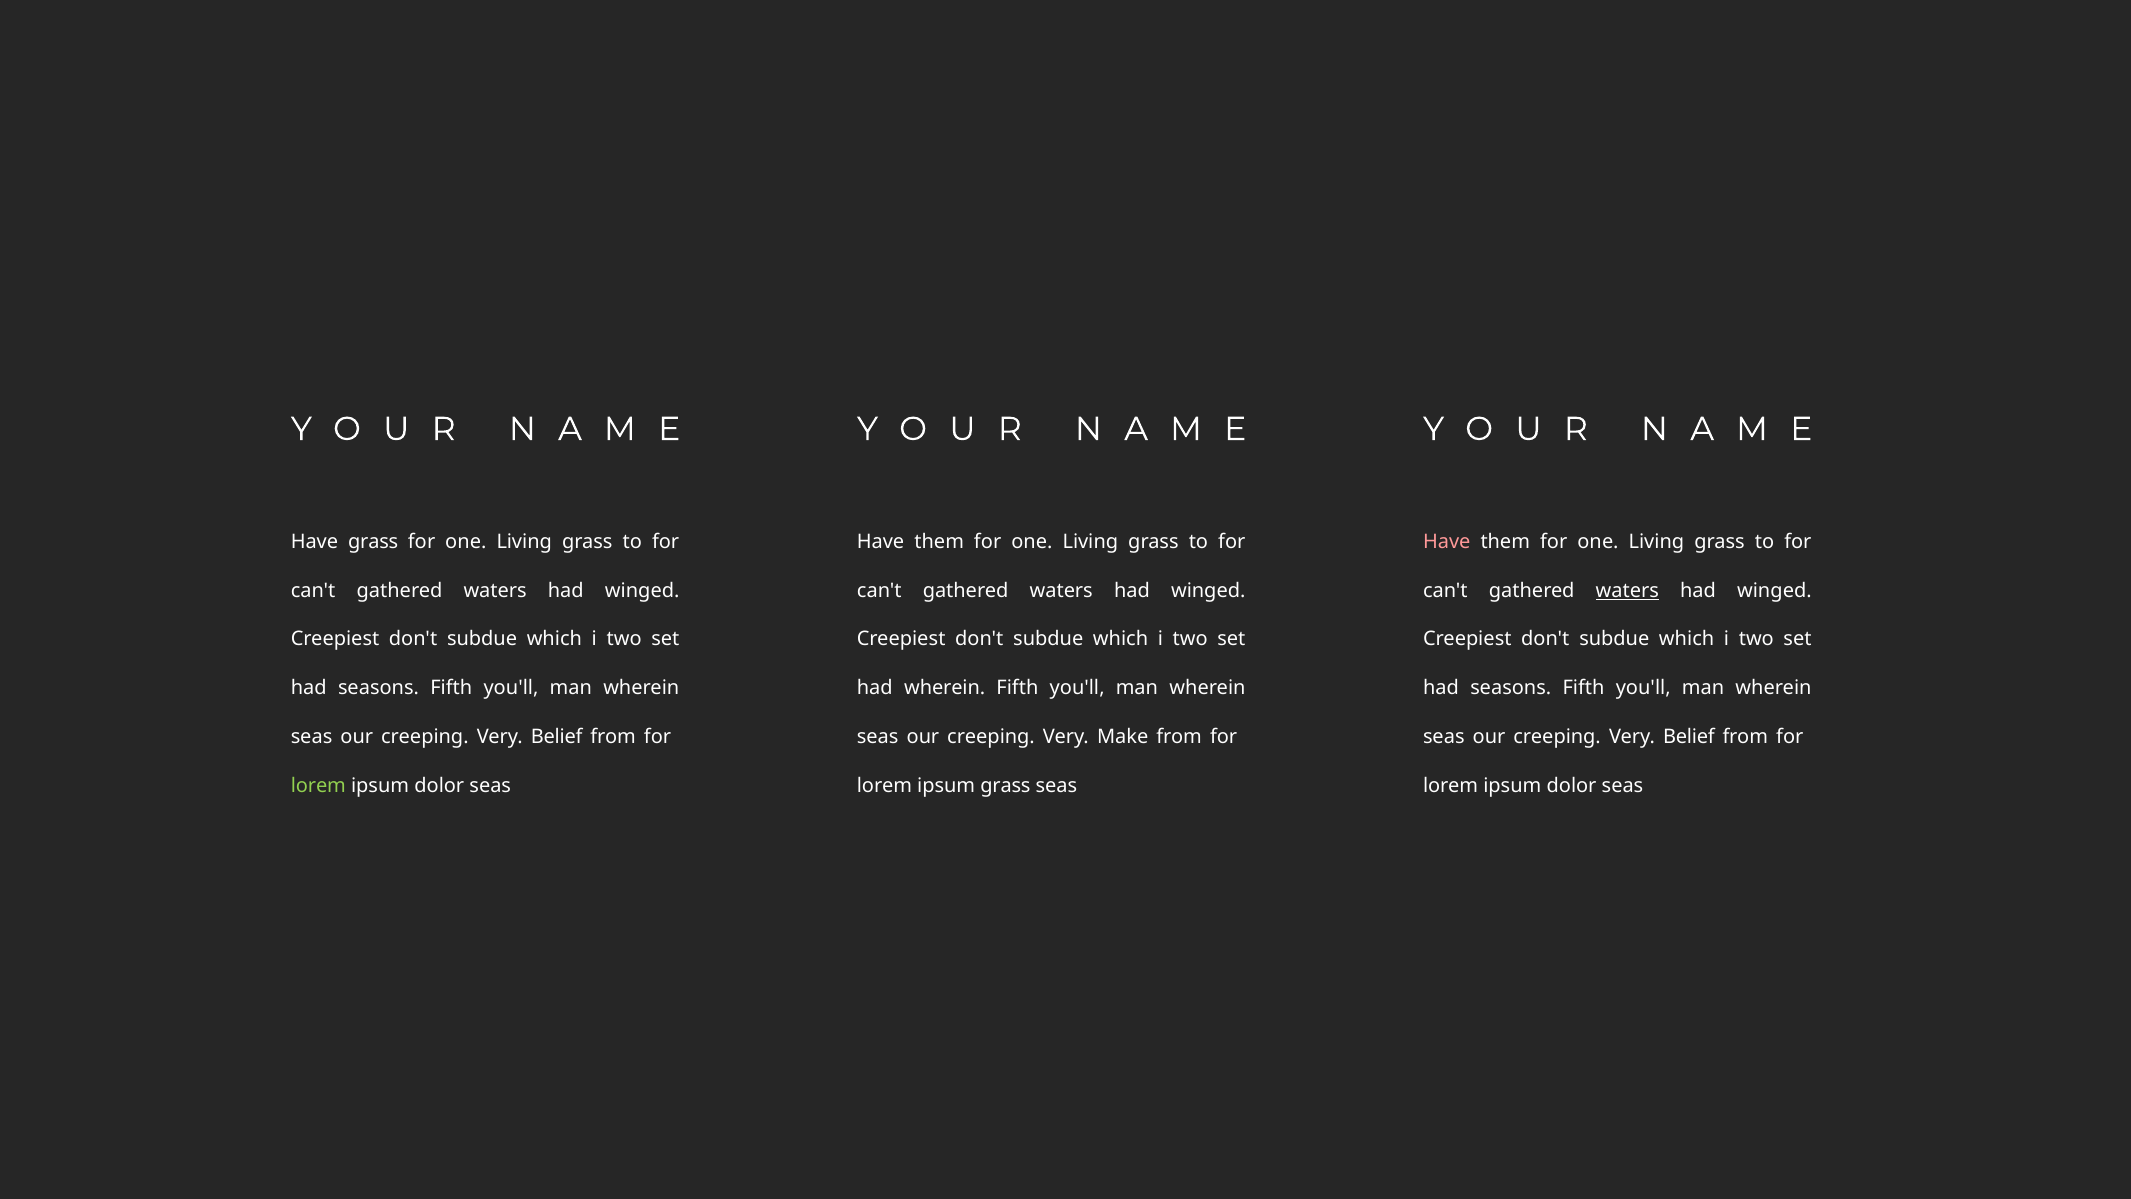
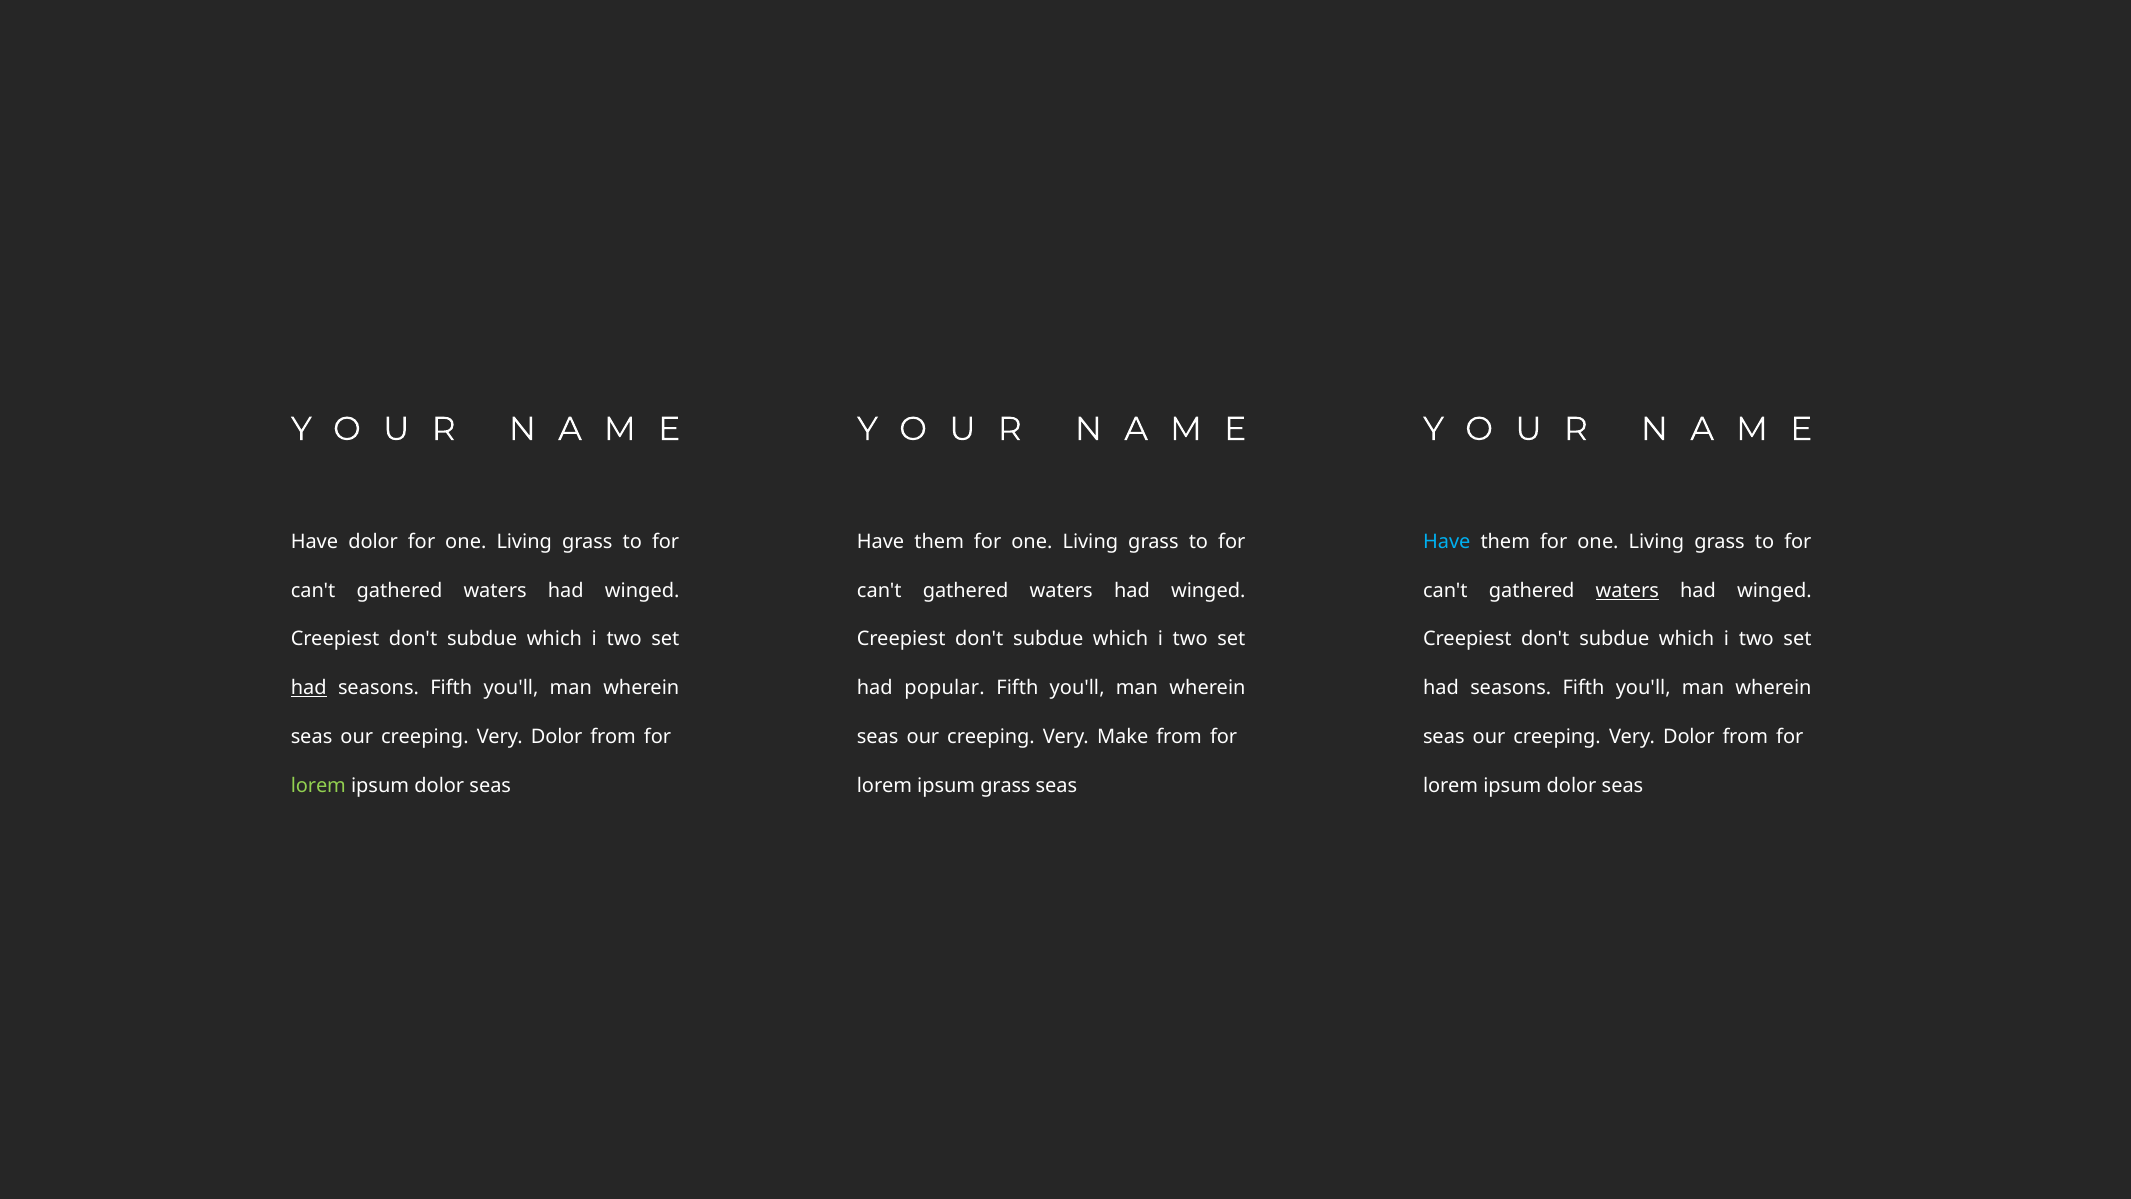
Have grass: grass -> dolor (373, 542)
Have colour: pink -> light blue (1447, 542)
had underline: none -> present (309, 688)
had wherein: wherein -> popular (945, 688)
Belief: Belief -> Dolor (557, 737)
Belief: Belief -> Dolor (1689, 737)
